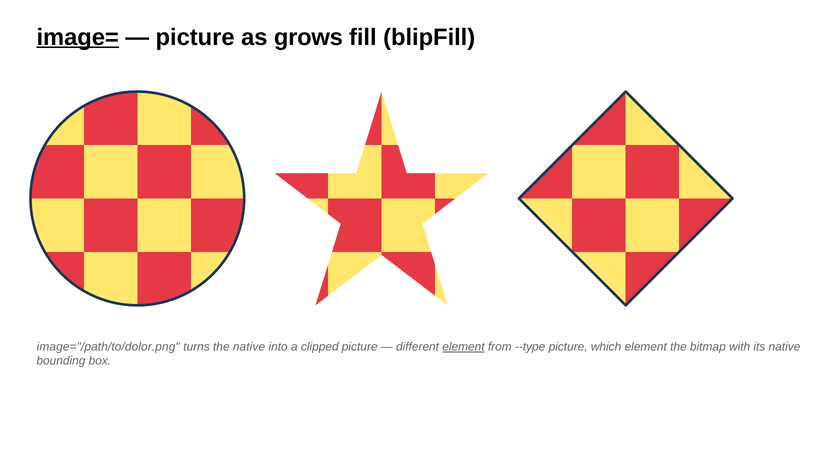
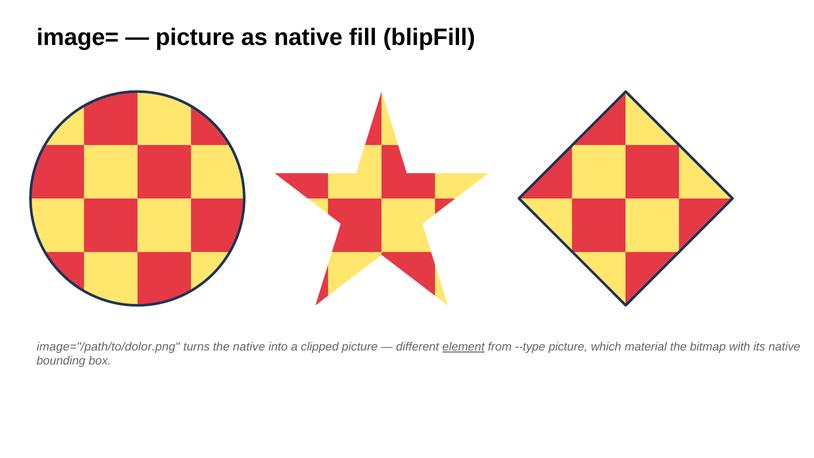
image= underline: present -> none (78, 37)
as grows: grows -> native (308, 37)
which element: element -> material (646, 347)
